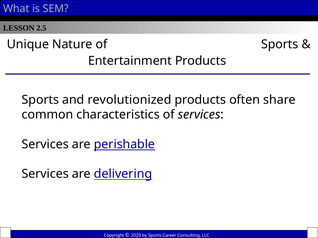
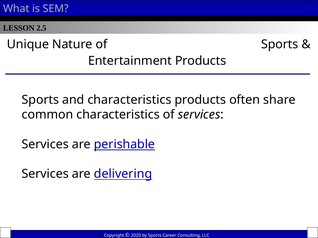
and revolutionized: revolutionized -> characteristics (129, 100)
